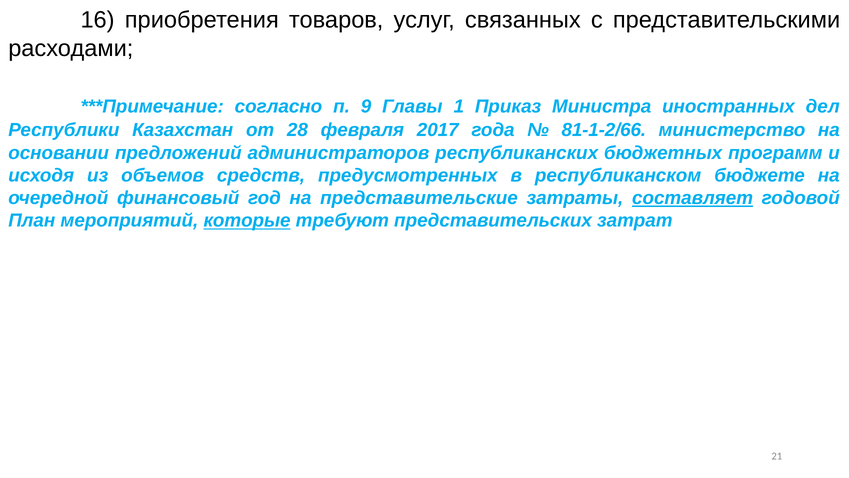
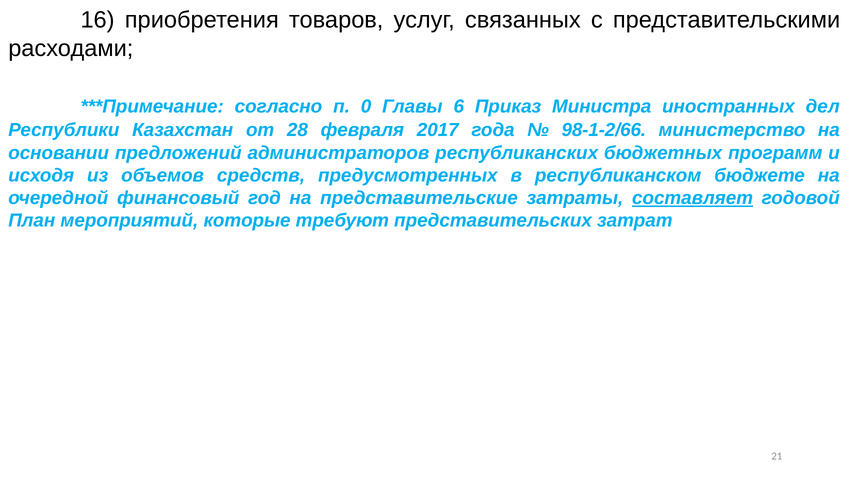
9: 9 -> 0 (366, 106)
1: 1 -> 6 (459, 106)
81-1-2/66: 81-1-2/66 -> 98-1-2/66 (604, 130)
которые underline: present -> none (247, 221)
